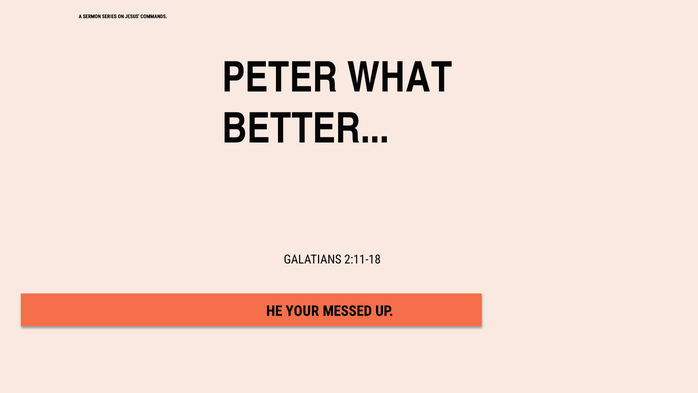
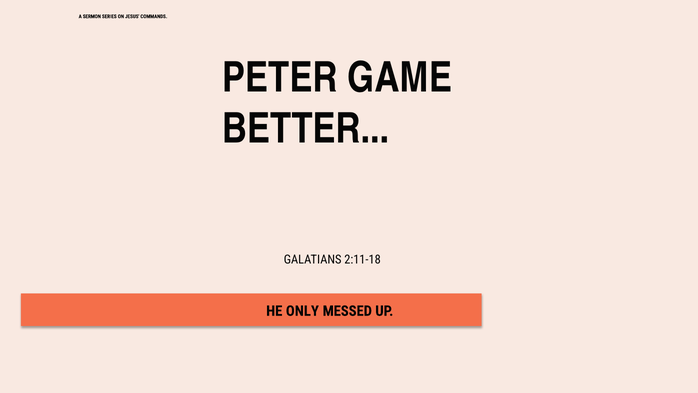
WHAT: WHAT -> GAME (400, 78)
YOUR: YOUR -> ONLY (302, 311)
